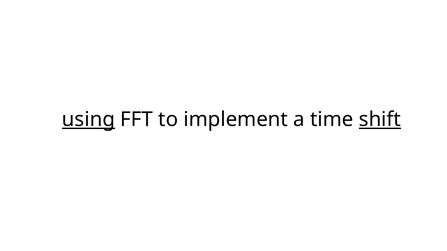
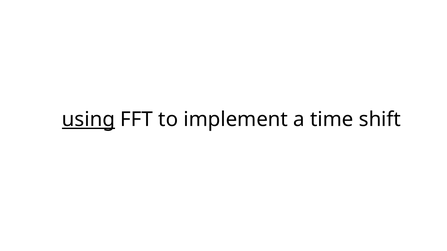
shift underline: present -> none (380, 120)
